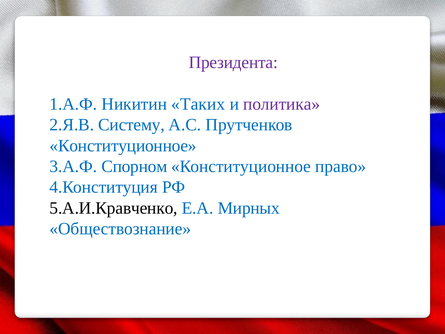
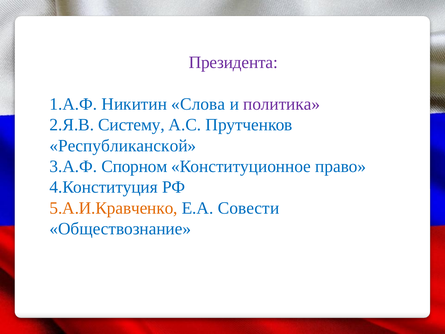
Таких: Таких -> Слова (198, 104)
Конституционное: Конституционное -> Республиканской (123, 146)
5.А.И.Кравченко colour: black -> orange (114, 208)
Мирных: Мирных -> Совести (249, 208)
